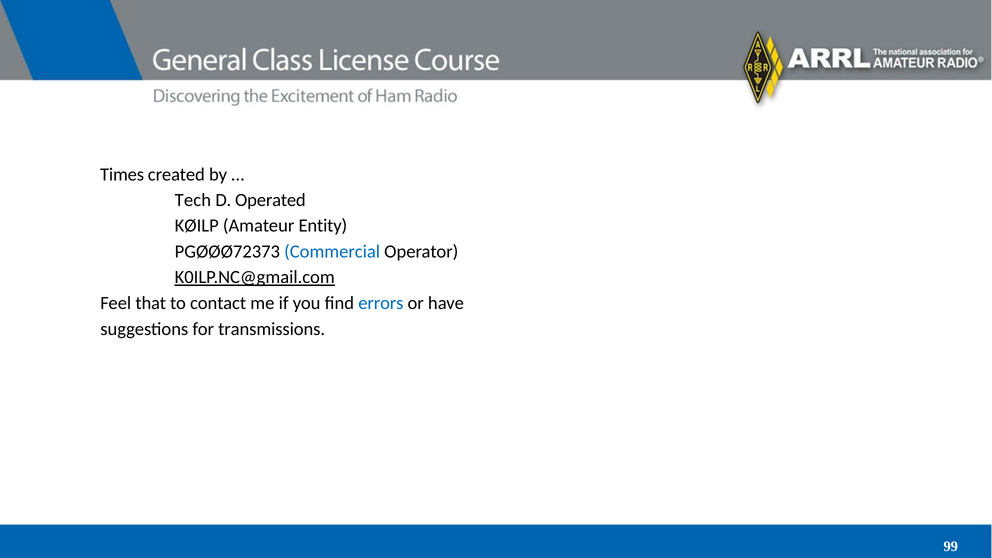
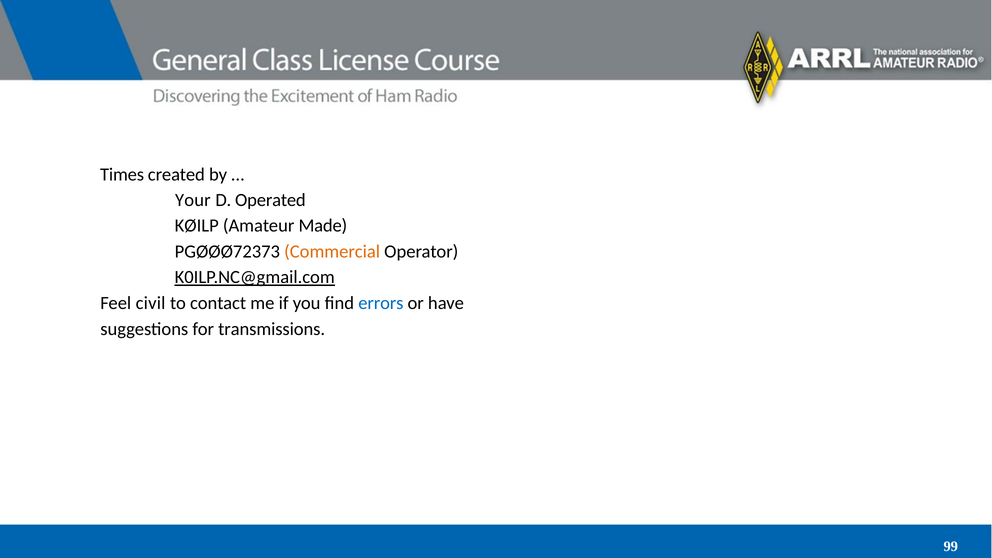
Tech: Tech -> Your (193, 200)
Entity: Entity -> Made (323, 226)
Commercial colour: blue -> orange (332, 251)
that: that -> civil (151, 303)
